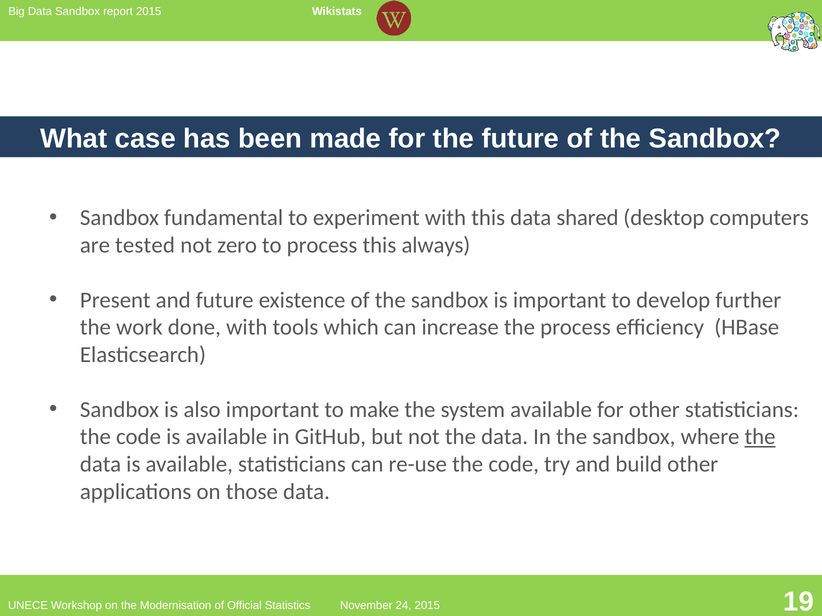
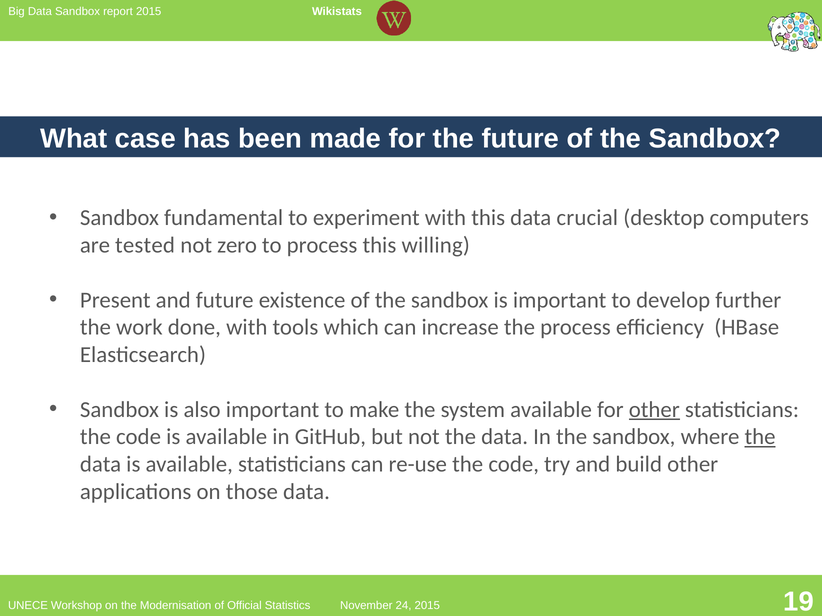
shared: shared -> crucial (587, 218)
always: always -> willing (436, 245)
other underline: none -> present (654, 410)
